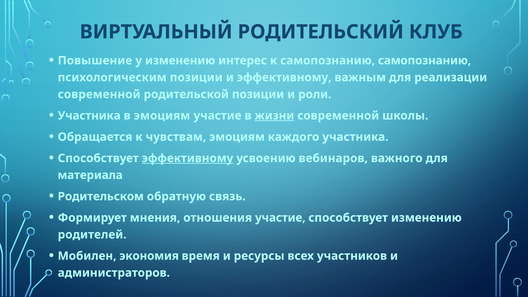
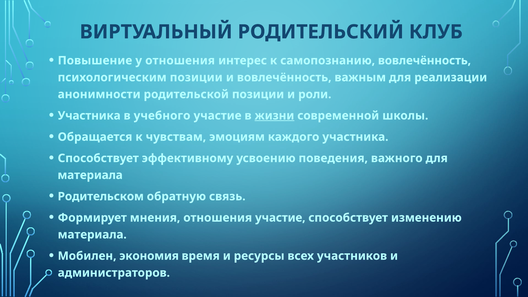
у изменению: изменению -> отношения (180, 61)
самопознанию самопознанию: самопознанию -> вовлечённость (424, 61)
и эффективному: эффективному -> вовлечённость (284, 77)
современной: современной -> анонимности (99, 94)
в эмоциям: эмоциям -> учебного (162, 116)
эффективному underline: present -> none (188, 158)
вебинаров: вебинаров -> поведения (333, 158)
родителей: родителей -> материала (92, 235)
